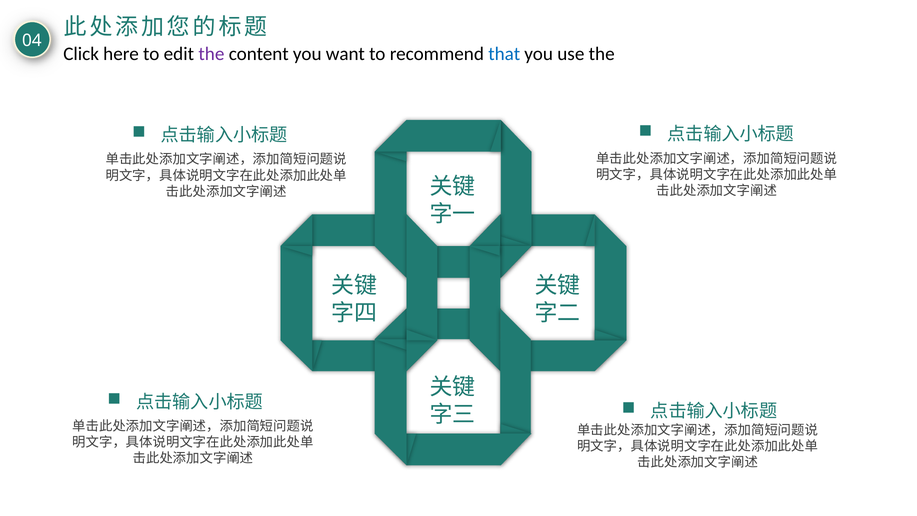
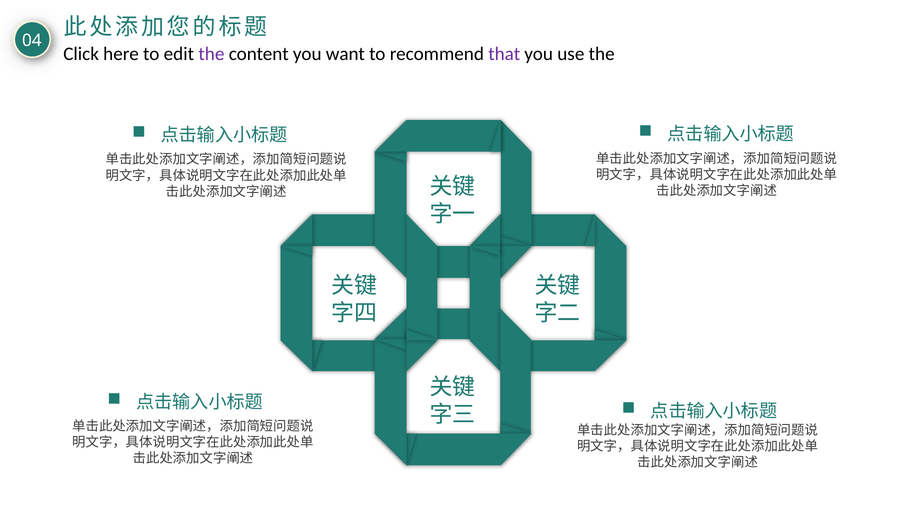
that colour: blue -> purple (504, 54)
